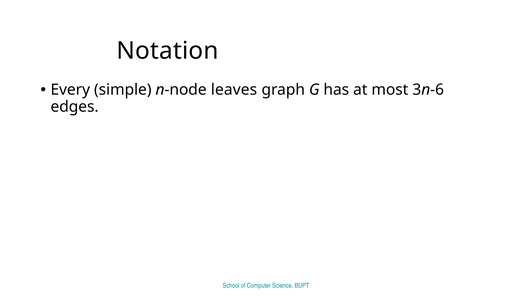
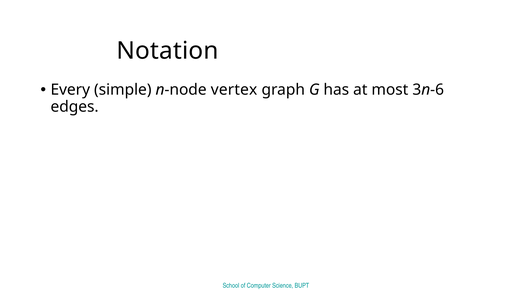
leaves: leaves -> vertex (234, 90)
